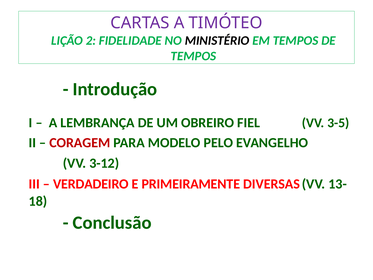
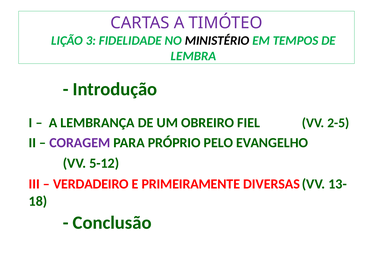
2: 2 -> 3 (91, 40)
TEMPOS: TEMPOS -> LEMBRA (193, 56)
3-5: 3-5 -> 2-5 (338, 123)
CORAGEM colour: red -> purple (80, 143)
MODELO: MODELO -> PRÓPRIO (174, 143)
3-12: 3-12 -> 5-12 (104, 163)
